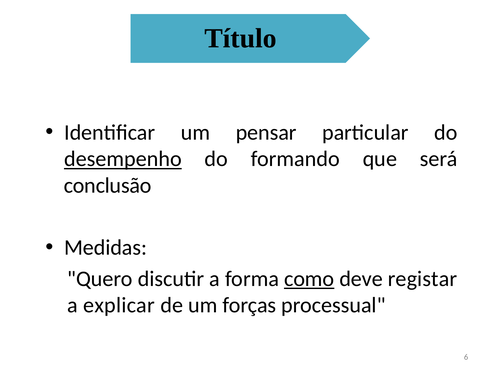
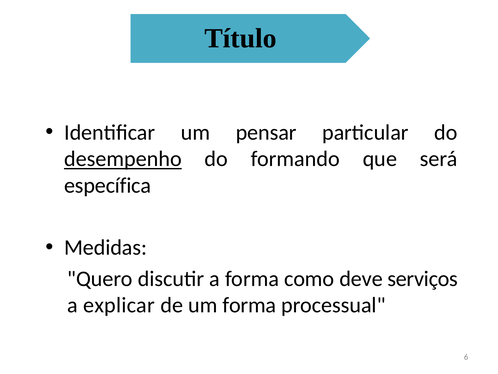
conclusão: conclusão -> específica (108, 185)
como underline: present -> none (309, 278)
registar: registar -> serviços (423, 278)
um forças: forças -> forma (249, 305)
